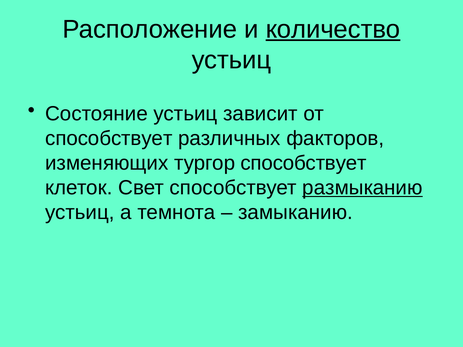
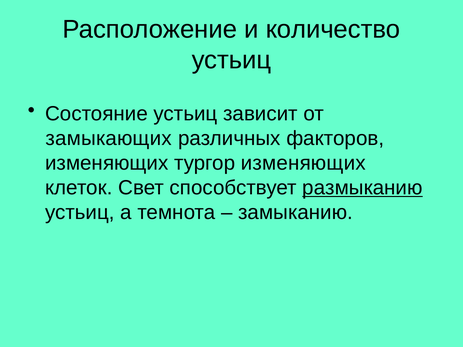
количество underline: present -> none (333, 29)
способствует: способствует -> замыкающих (109, 138)
тургор способствует: способствует -> изменяющих (303, 163)
